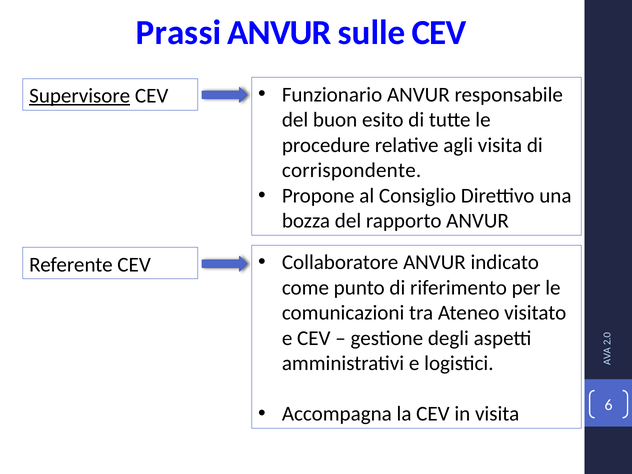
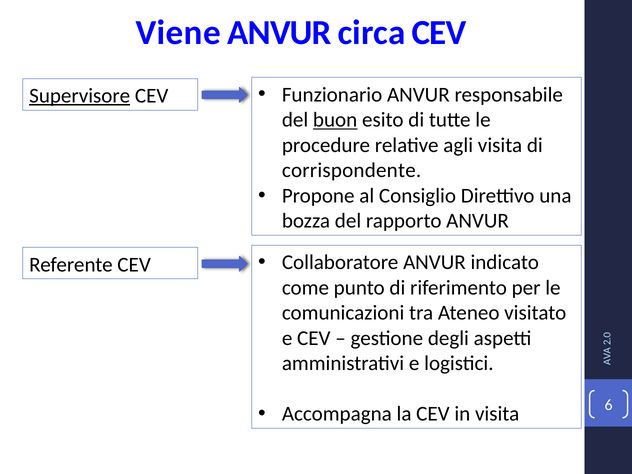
Prassi: Prassi -> Viene (178, 33)
sulle: sulle -> circa (372, 33)
buon underline: none -> present (335, 120)
